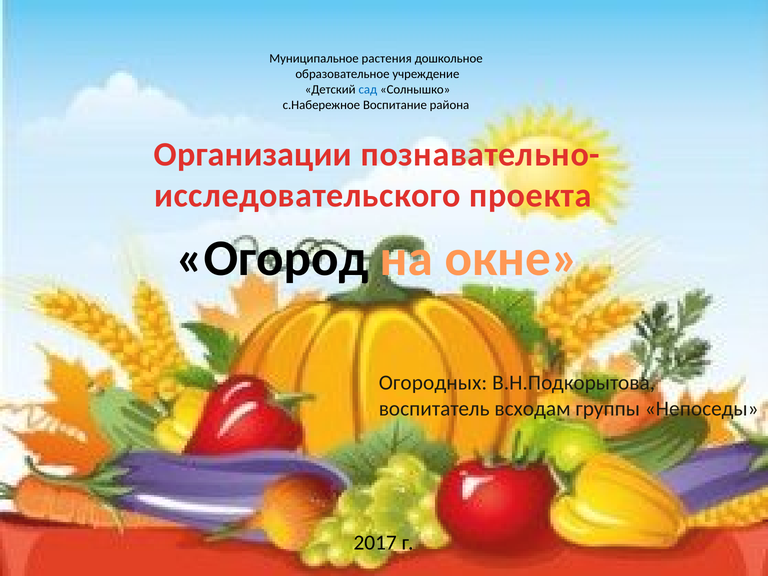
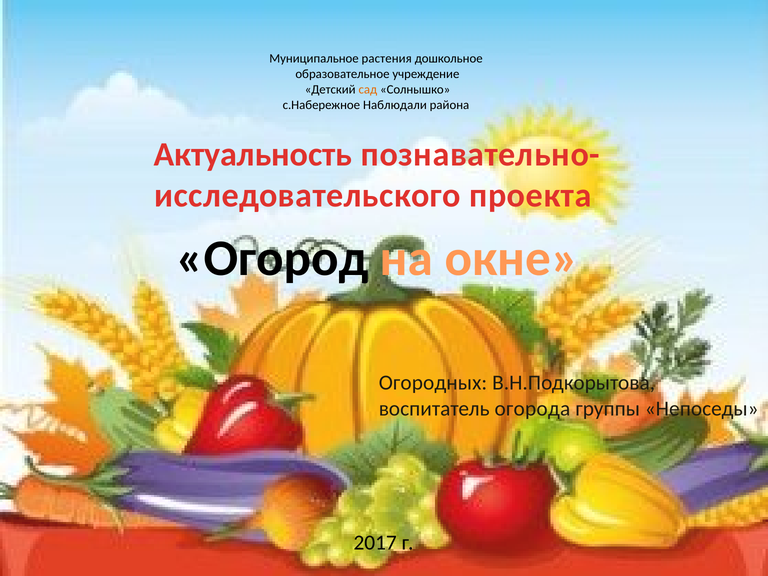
сад colour: blue -> orange (368, 89)
Воспитание: Воспитание -> Наблюдали (395, 105)
Организации: Организации -> Актуальность (253, 155)
всходам: всходам -> огорода (532, 408)
